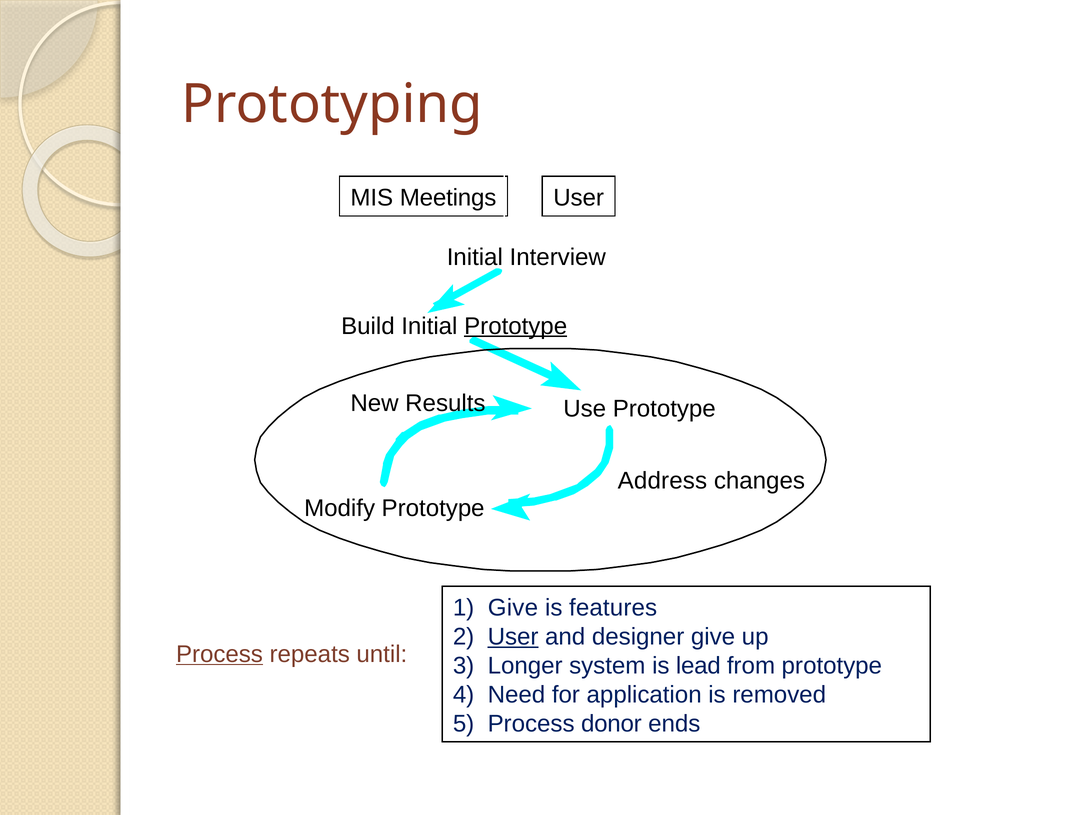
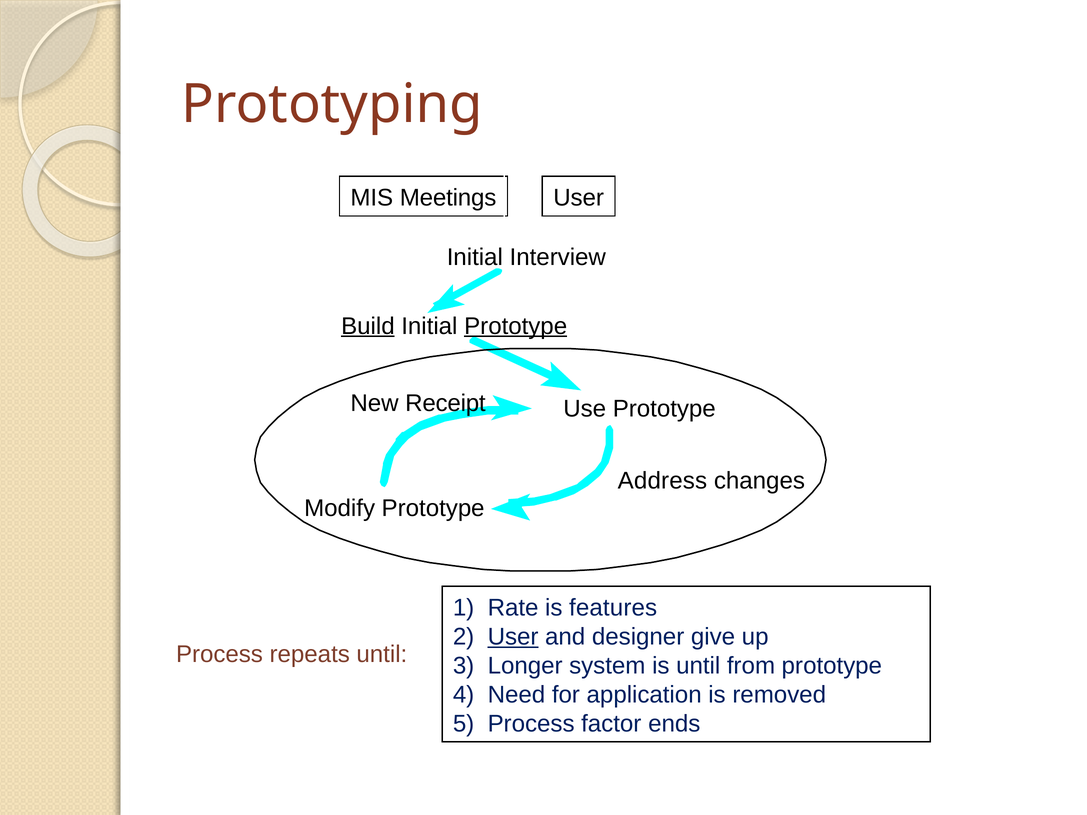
Build underline: none -> present (368, 326)
Results: Results -> Receipt (445, 404)
1 Give: Give -> Rate (513, 608)
Process underline: present -> none (219, 654)
is lead: lead -> until (698, 666)
donor: donor -> factor (611, 724)
